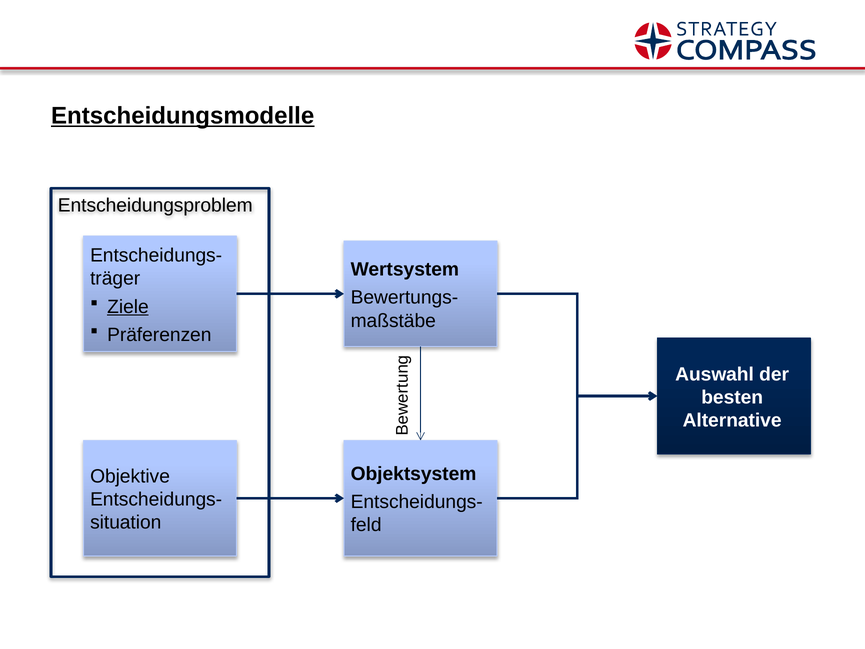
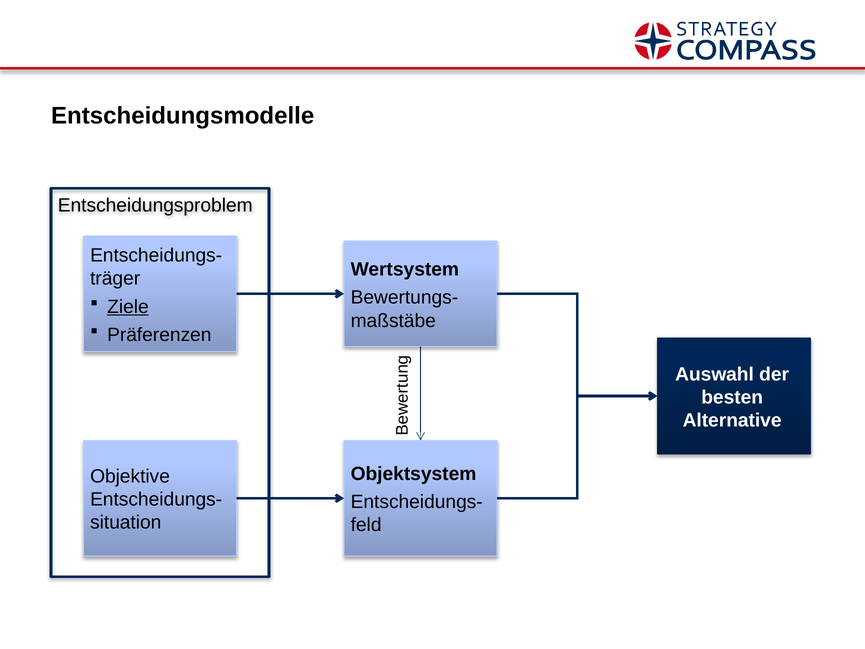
Entscheidungsmodelle underline: present -> none (183, 116)
